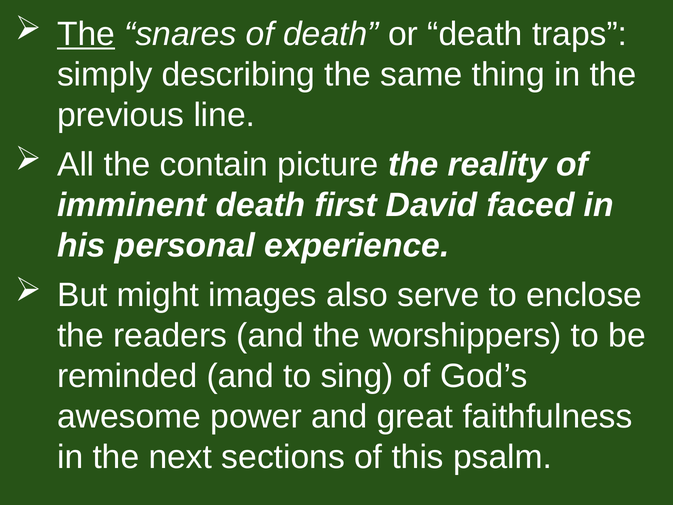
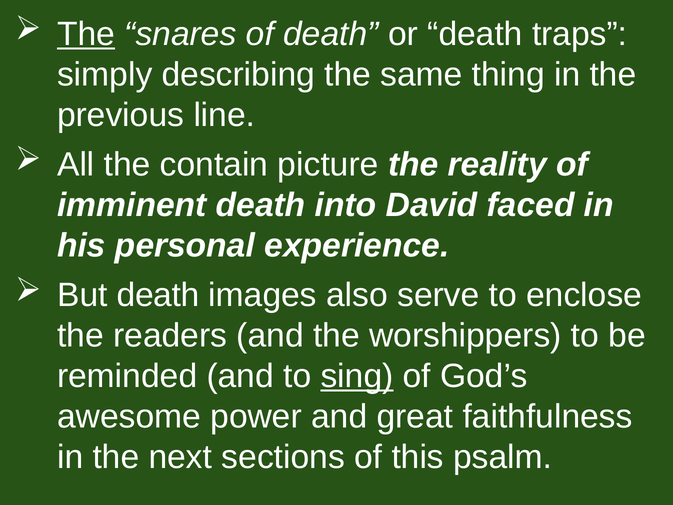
first: first -> into (346, 205)
But might: might -> death (158, 295)
sing underline: none -> present (357, 376)
